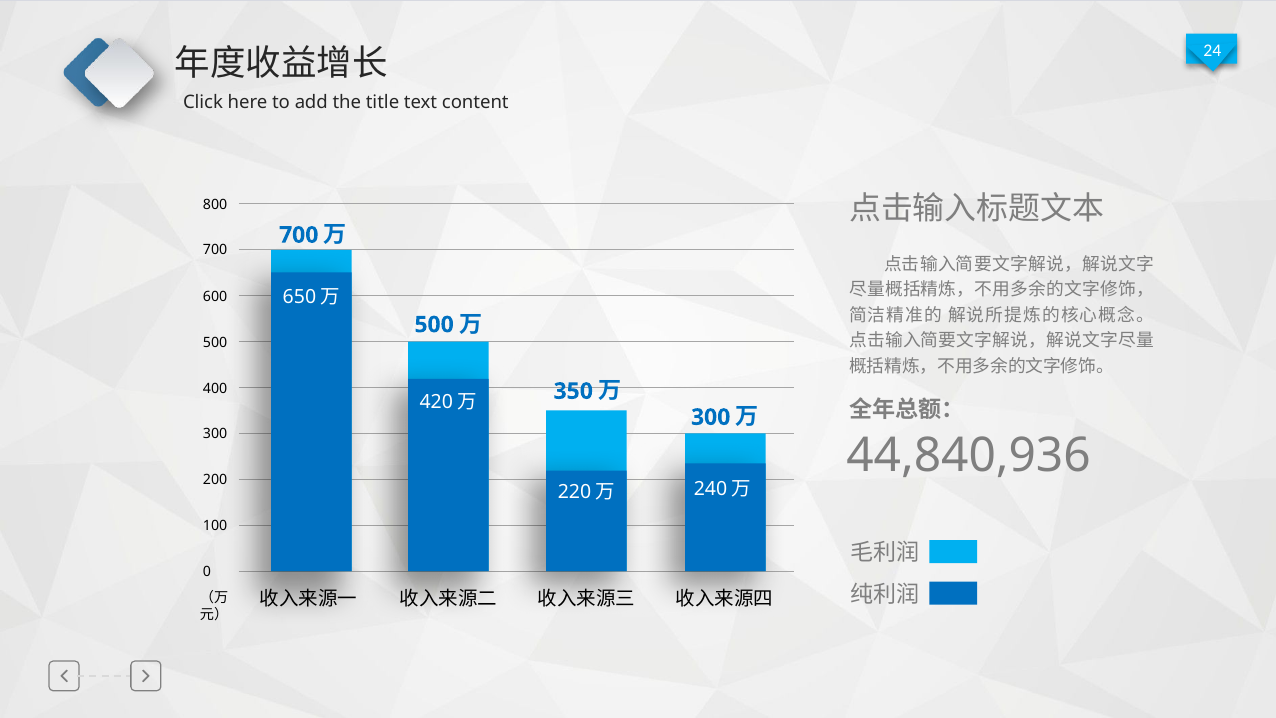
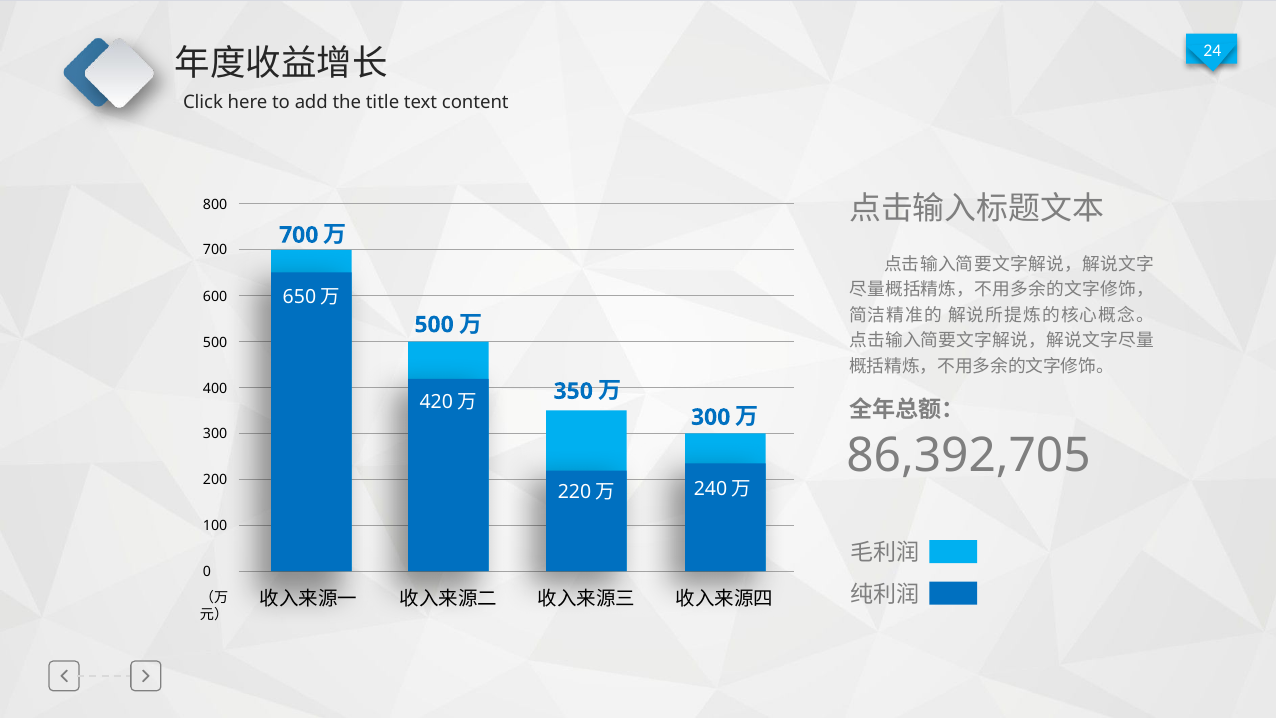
44,840,936: 44,840,936 -> 86,392,705 (969, 456)
